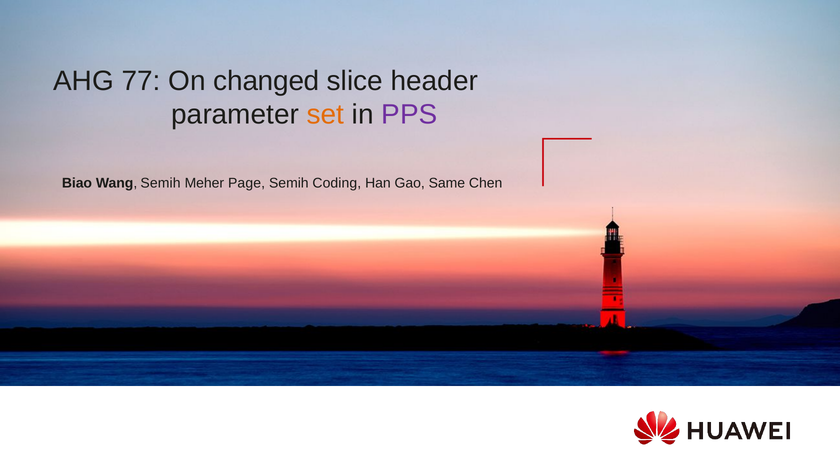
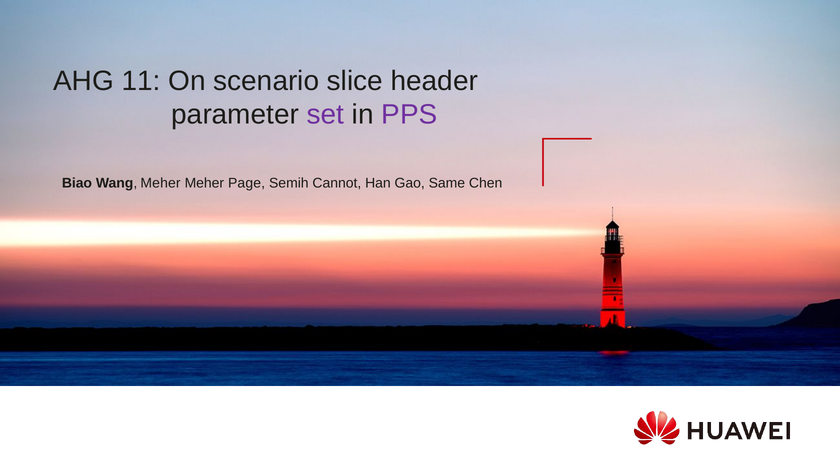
77: 77 -> 11 (141, 81)
changed: changed -> scenario (266, 81)
set colour: orange -> purple (325, 115)
Wang Semih: Semih -> Meher (161, 183)
Coding: Coding -> Cannot (337, 183)
